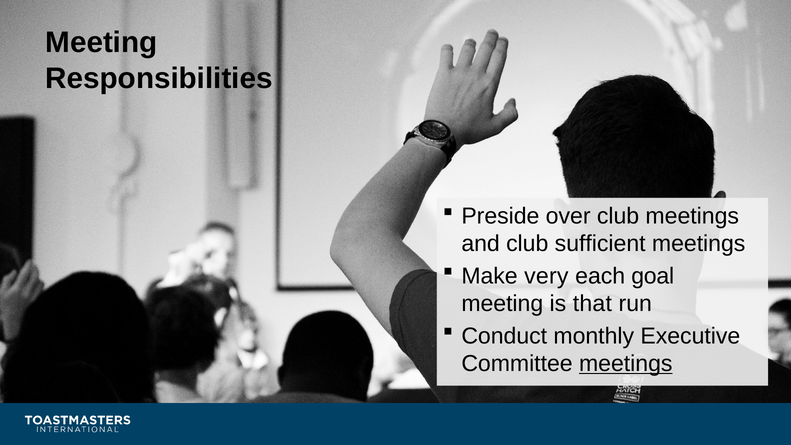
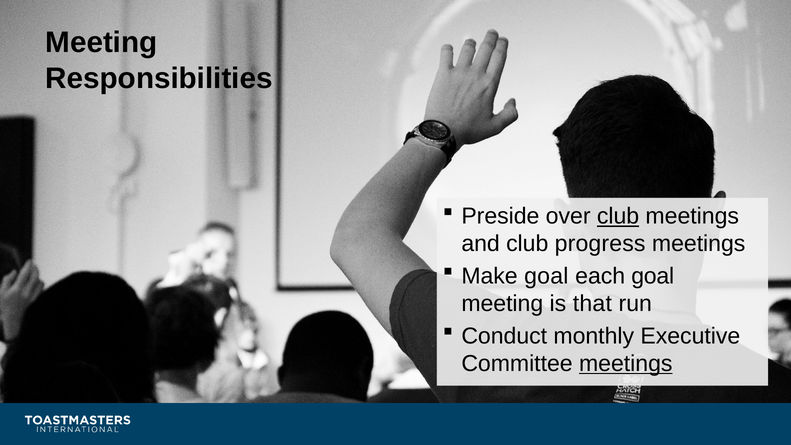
club underline: none -> present (618, 216)
sufficient: sufficient -> progress (600, 244)
Make very: very -> goal (546, 276)
